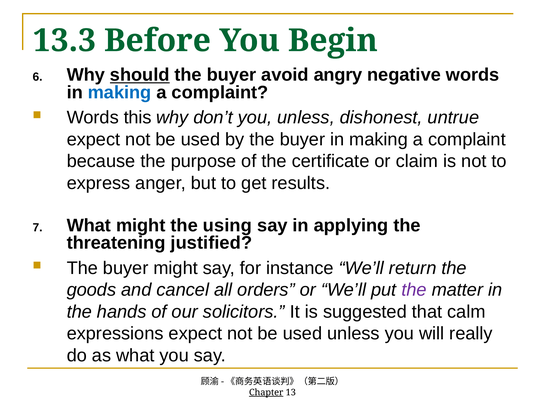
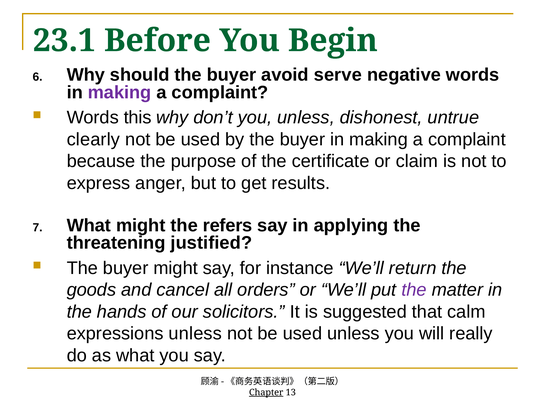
13.3: 13.3 -> 23.1 (64, 41)
should underline: present -> none (140, 75)
angry: angry -> serve (338, 75)
making colour: blue -> purple (120, 92)
expect: expect -> clearly (93, 139)
using: using -> refers (228, 225)
expressions expect: expect -> unless (195, 333)
